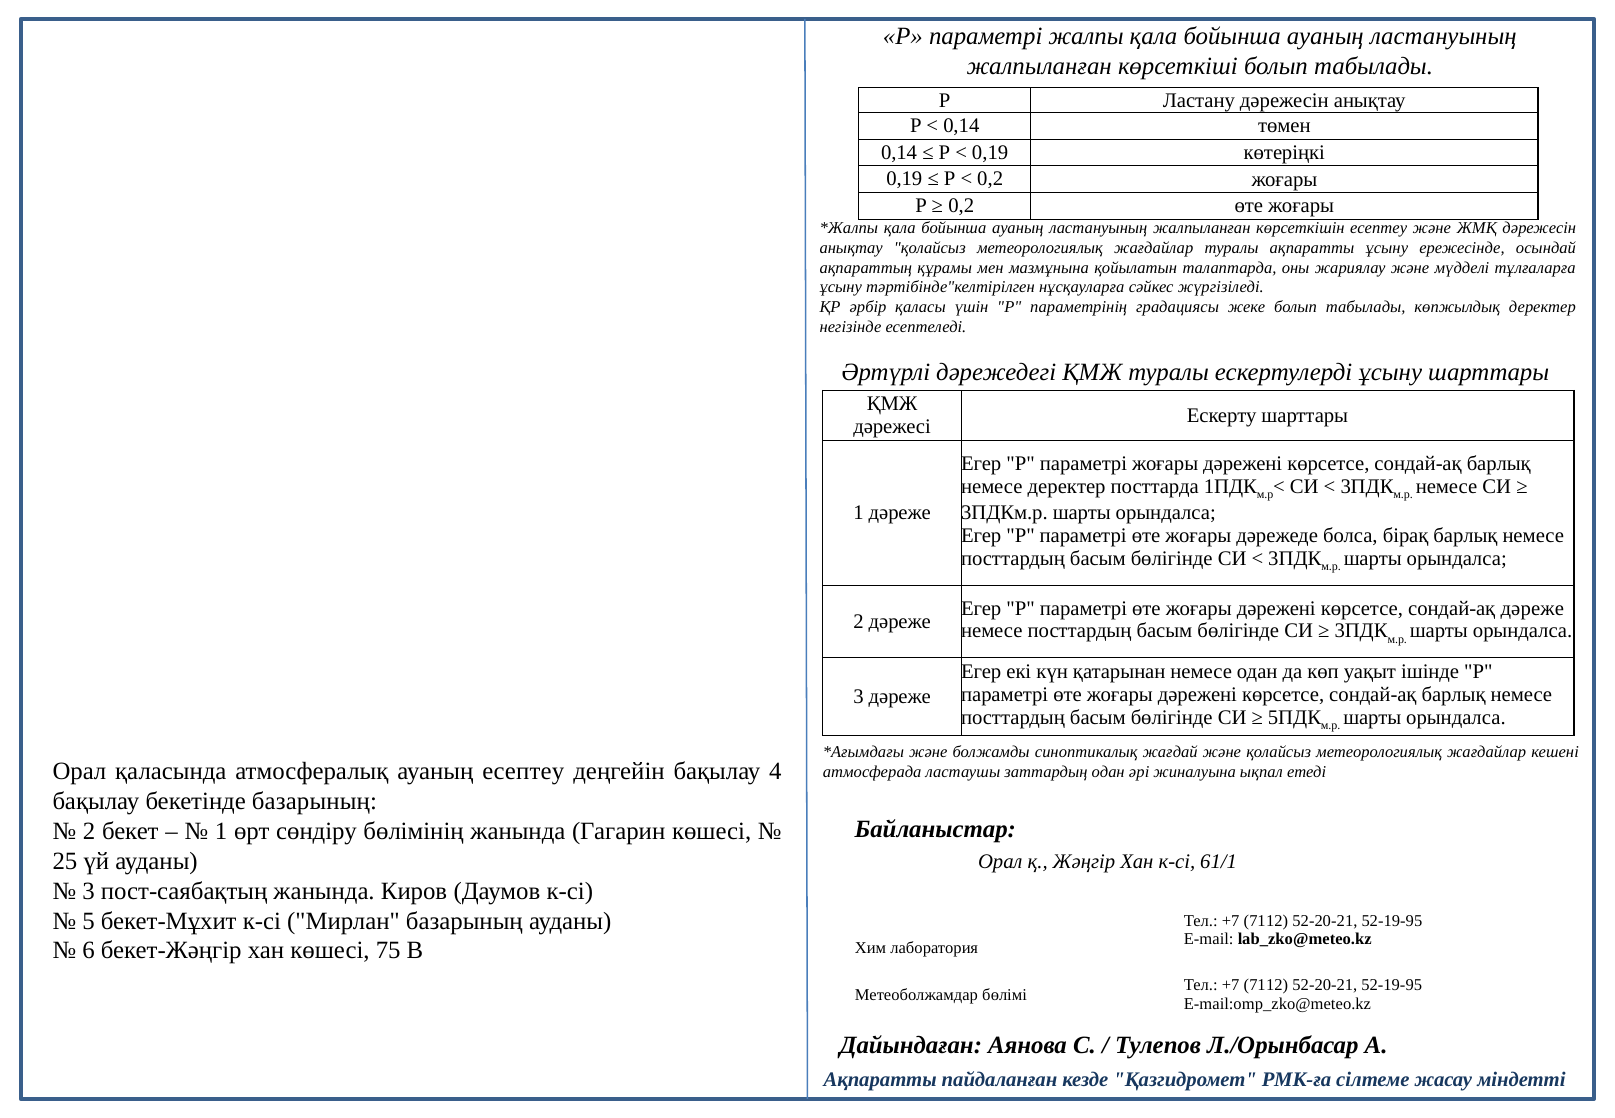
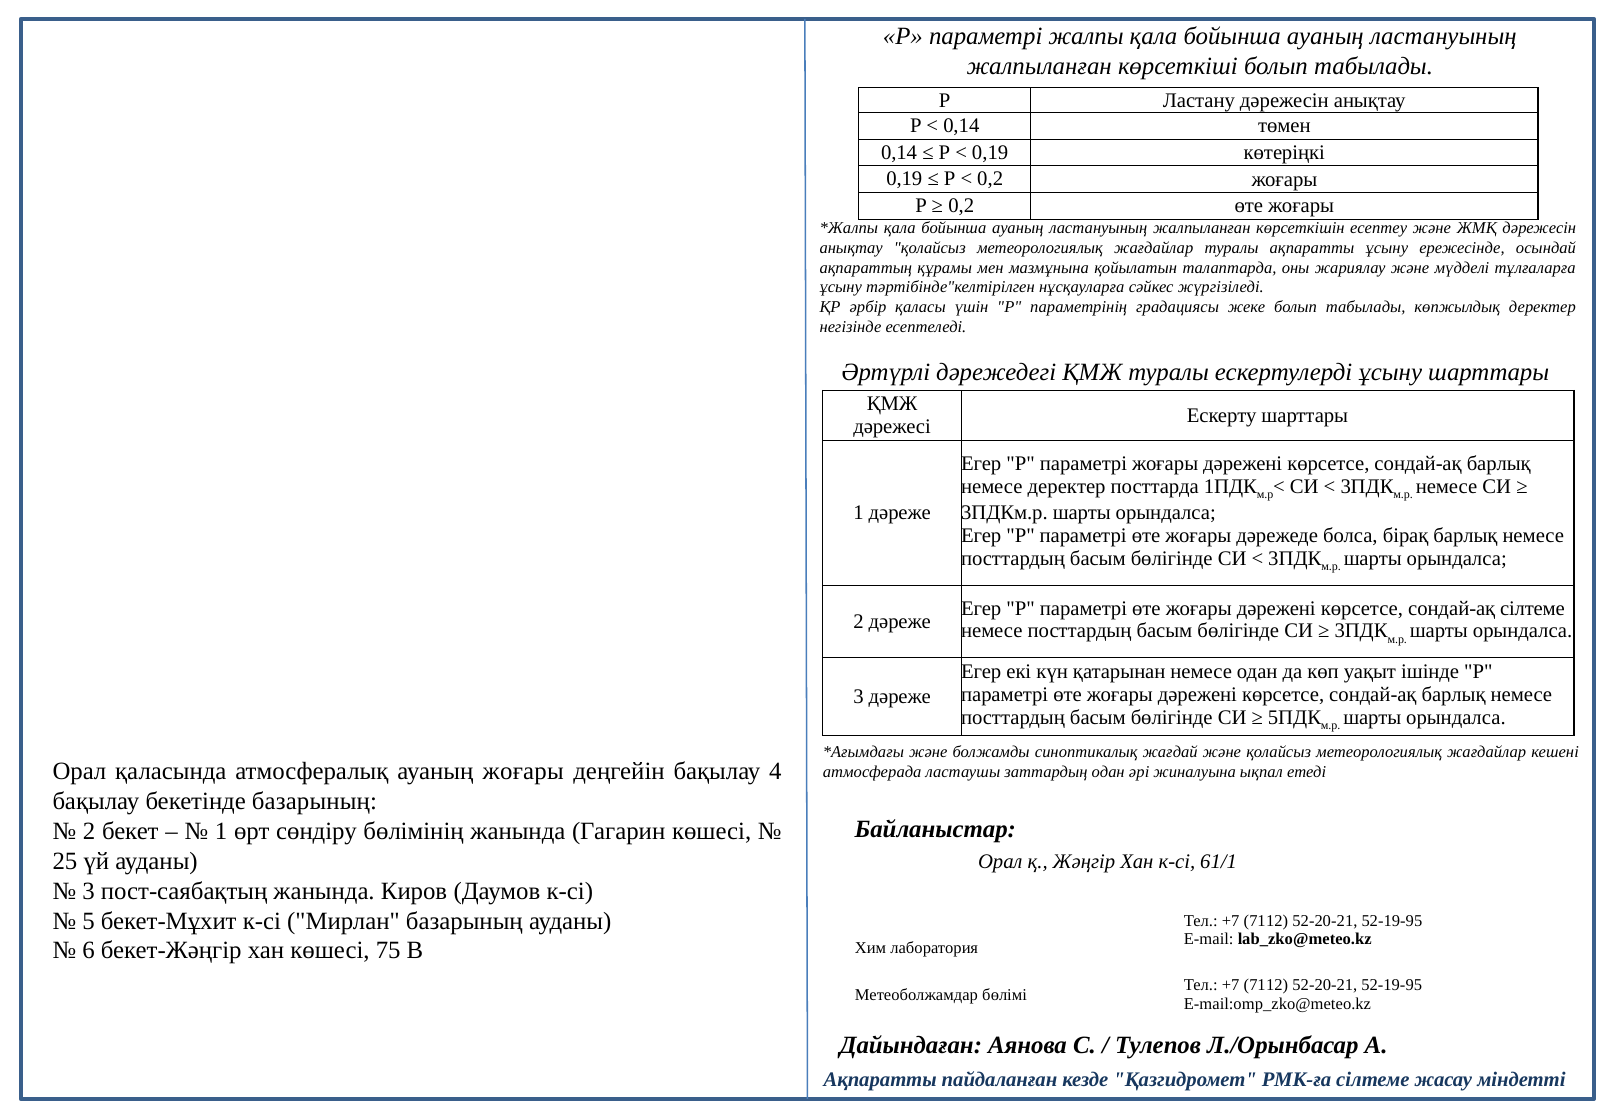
сондай-ақ дәреже: дәреже -> сілтеме (1532, 608)
ауаның есептеу: есептеу -> жоғары (523, 772)
